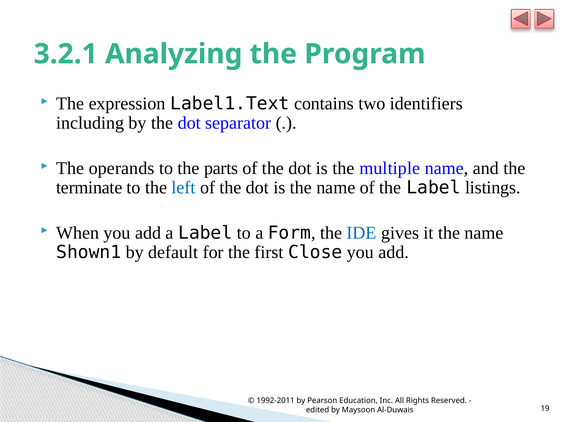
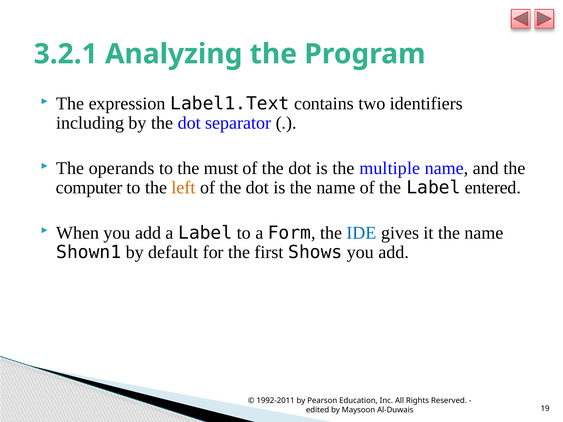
parts: parts -> must (221, 168)
terminate: terminate -> computer (89, 188)
left colour: blue -> orange (184, 188)
listings: listings -> entered (493, 188)
Close: Close -> Shows (315, 252)
